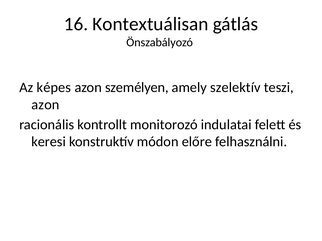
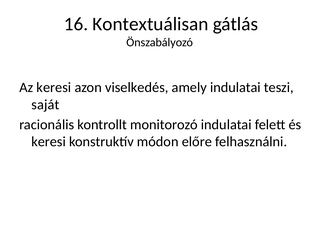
Az képes: képes -> keresi (54, 88)
személyen: személyen -> viselkedés (137, 88)
amely szelektív: szelektív -> indulatai (235, 88)
azon: azon -> saját (45, 105)
